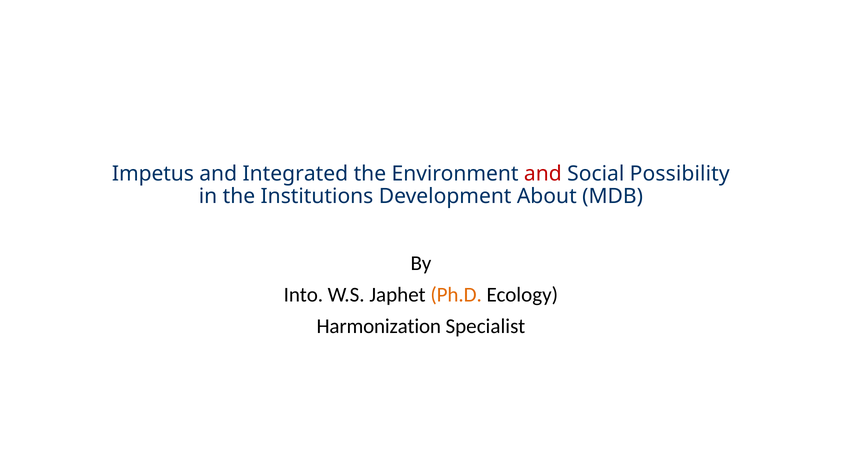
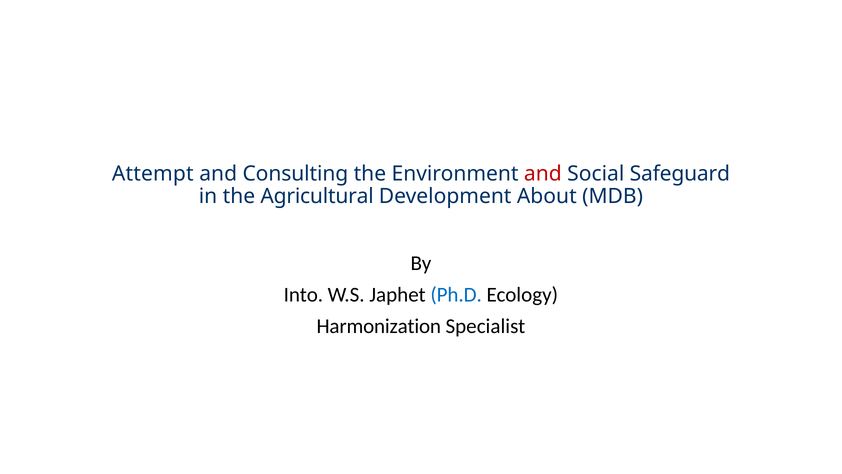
Impetus: Impetus -> Attempt (153, 173)
Integrated: Integrated -> Consulting (295, 173)
Possibility: Possibility -> Safeguard (680, 173)
Institutions: Institutions -> Agricultural (317, 196)
Ph.D colour: orange -> blue (456, 295)
